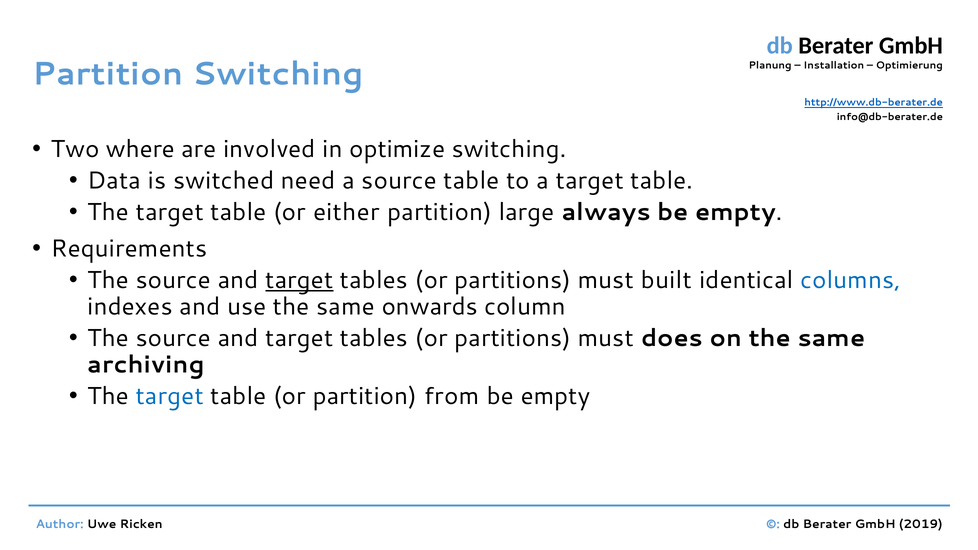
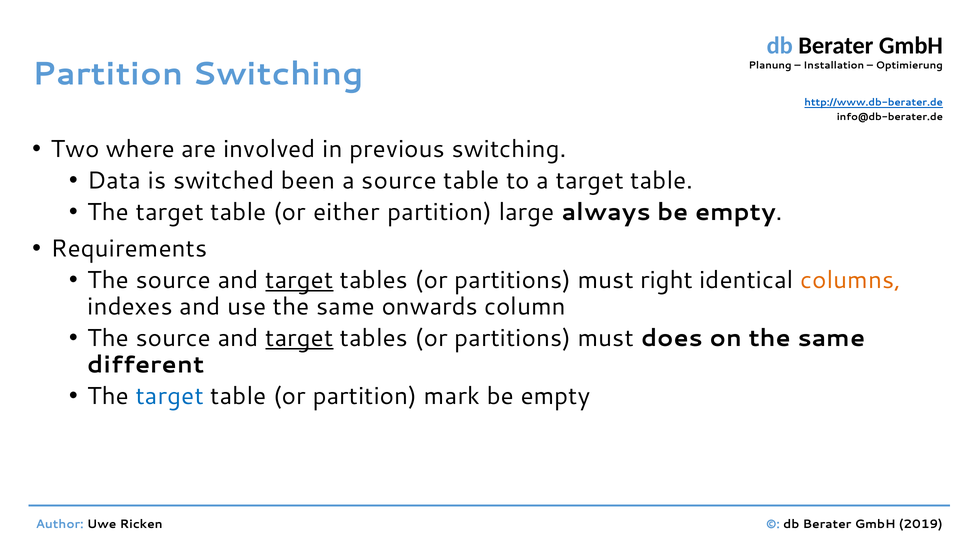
optimize: optimize -> previous (397, 149)
need: need -> been (308, 181)
built: built -> right (667, 280)
columns colour: blue -> orange (851, 280)
target underline: none -> present (299, 338)
archiving: archiving -> different (146, 365)
from: from -> mark (452, 396)
